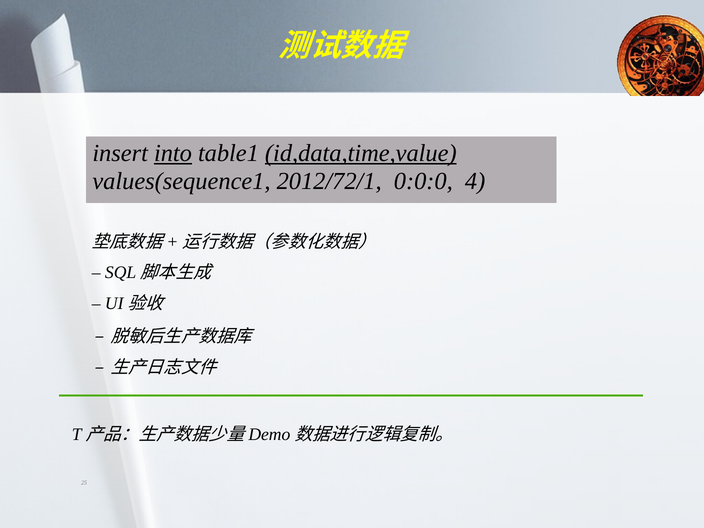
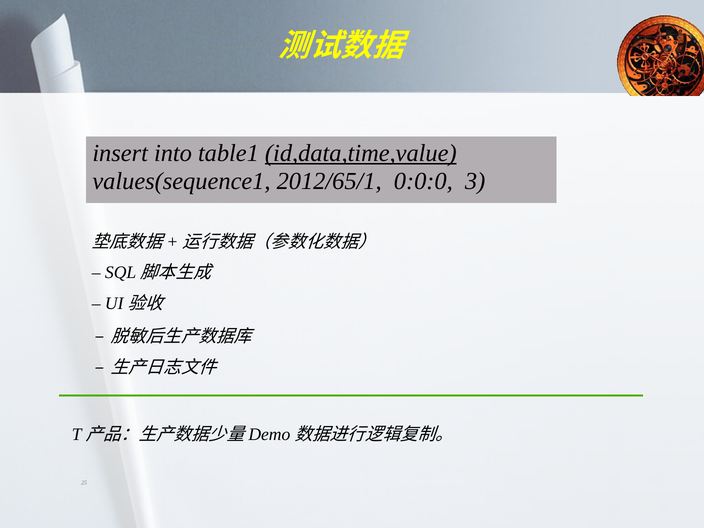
into underline: present -> none (173, 153)
2012/72/1: 2012/72/1 -> 2012/65/1 (329, 181)
4: 4 -> 3 (475, 181)
